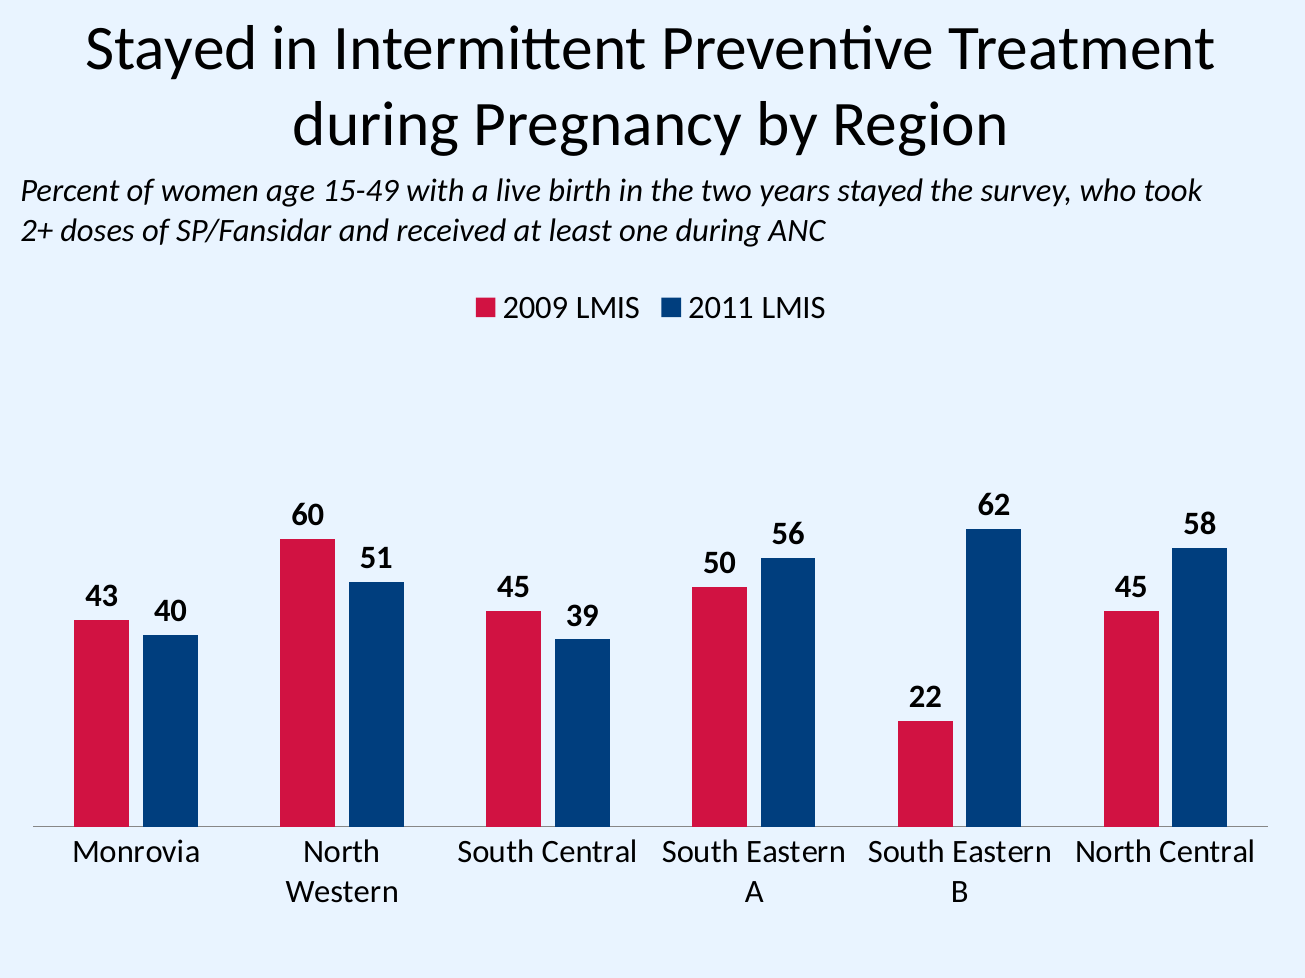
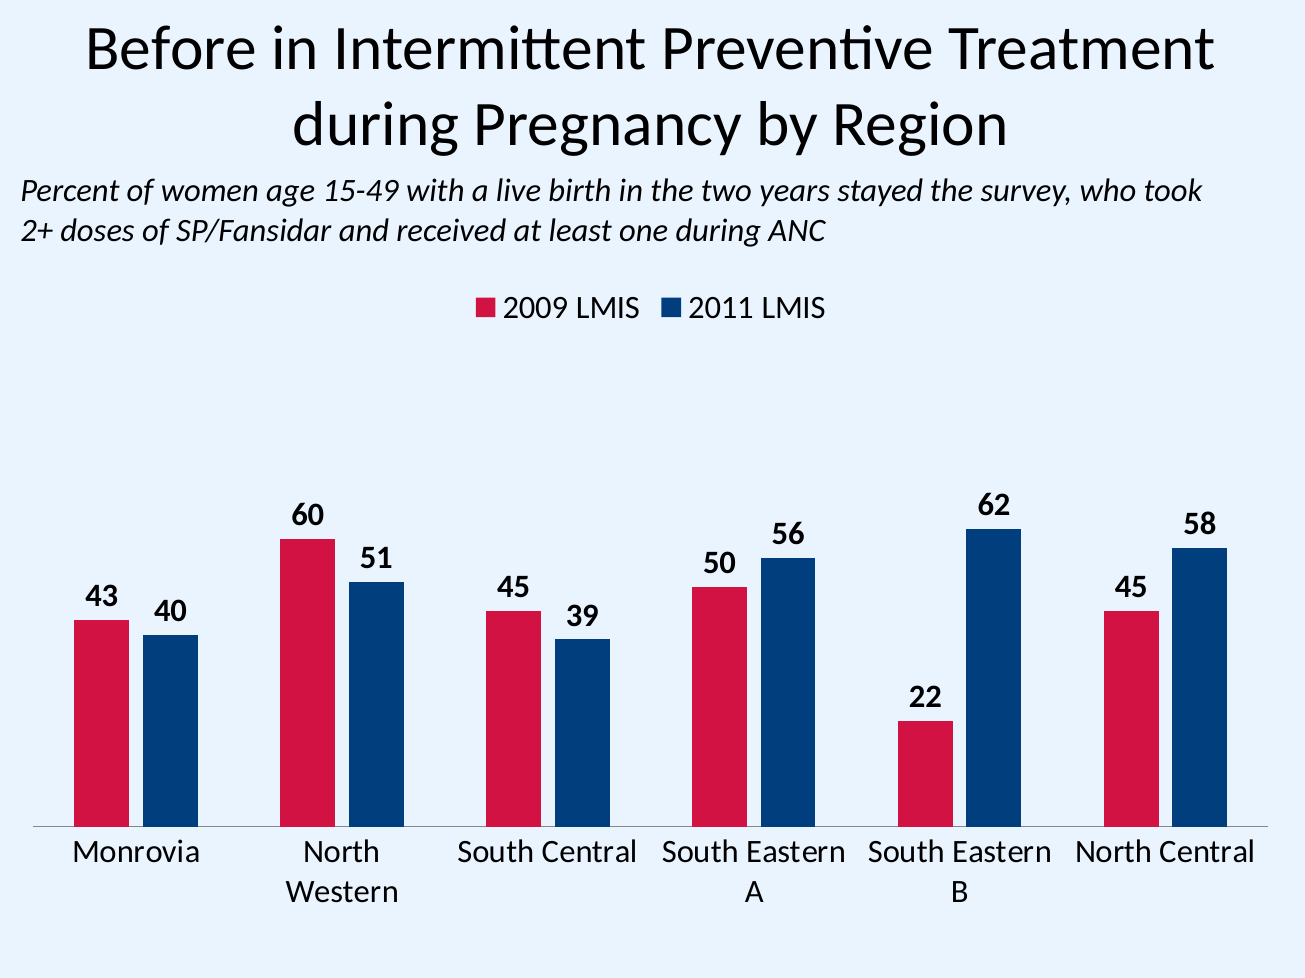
Stayed: Stayed -> Before (171, 49)
